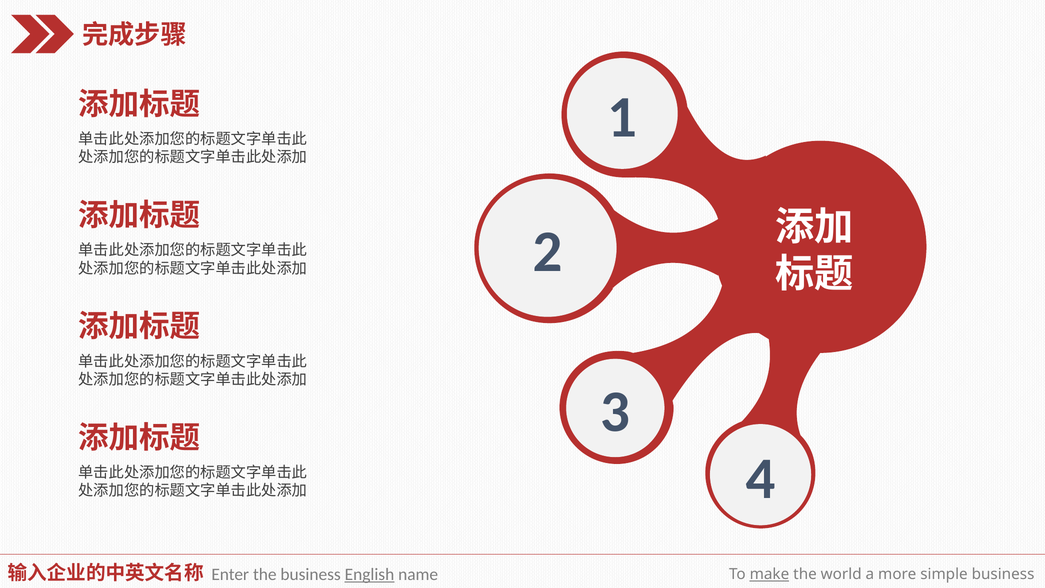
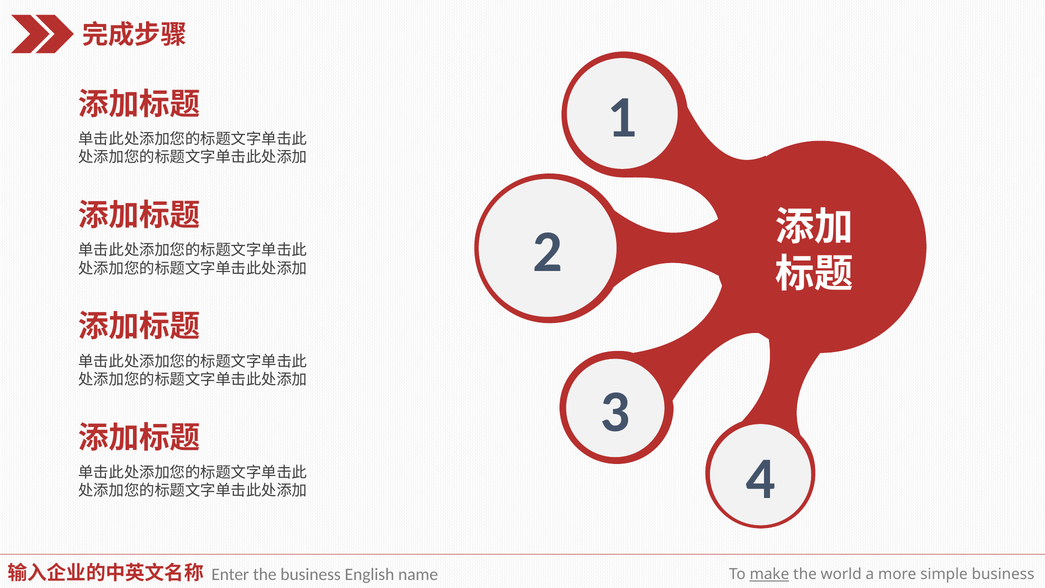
English underline: present -> none (369, 574)
